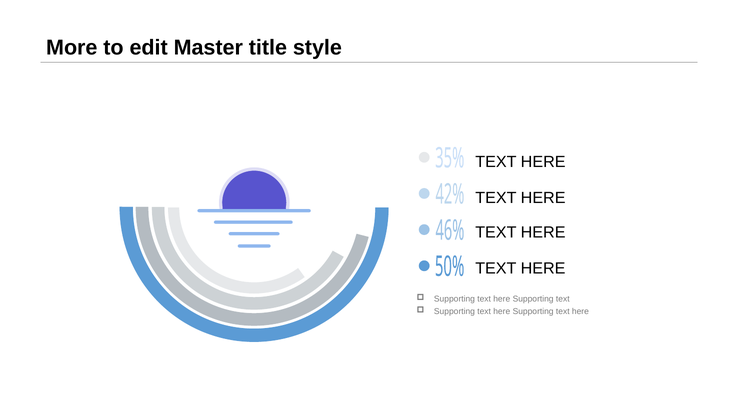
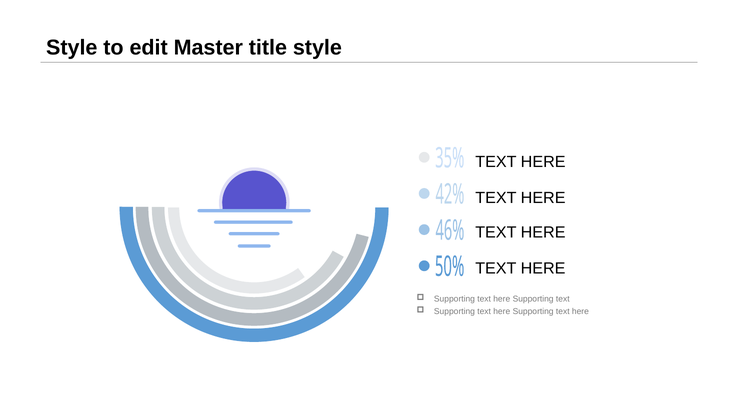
More: More -> Style (72, 48)
